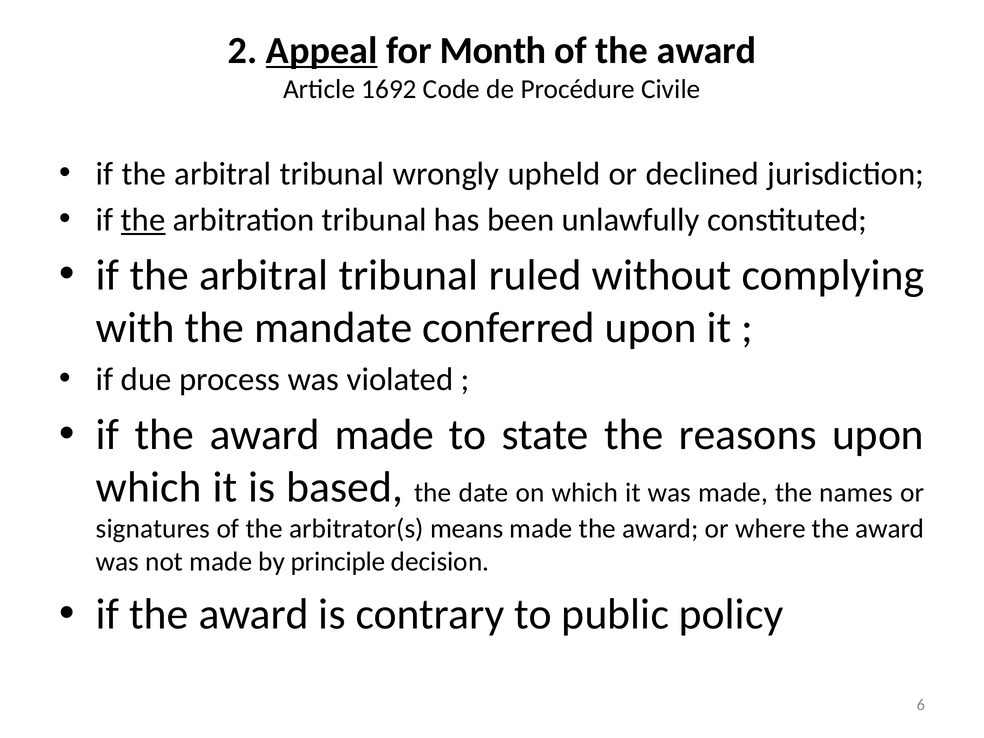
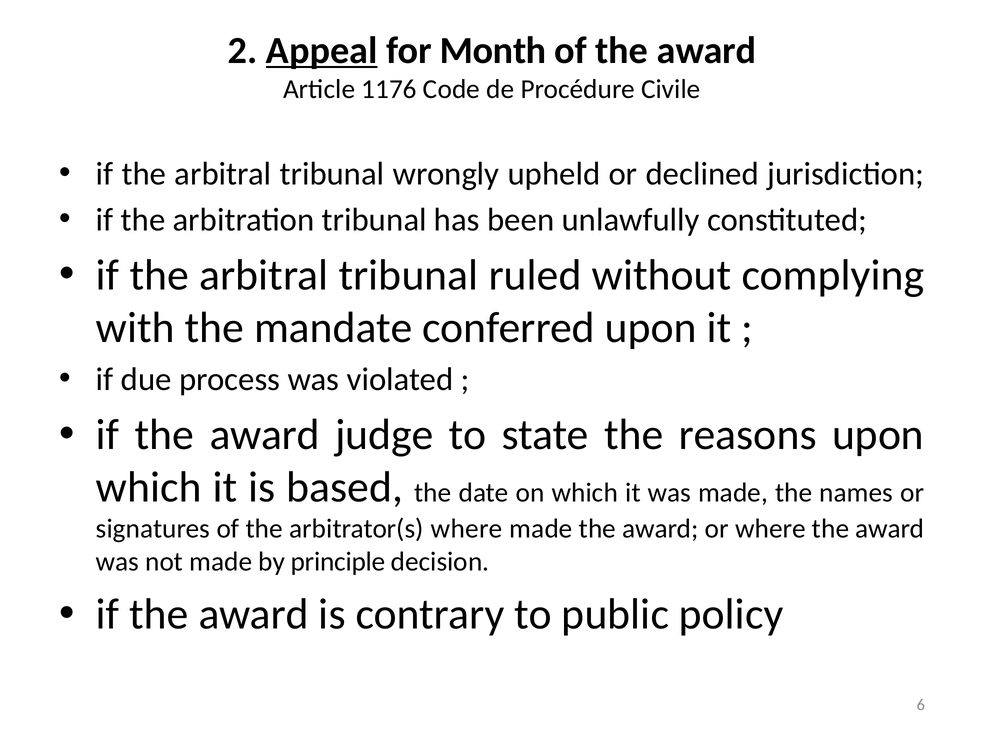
1692: 1692 -> 1176 (389, 89)
the underline: present -> none (143, 220)
award made: made -> judge (384, 435)
arbitrator(s means: means -> where (467, 529)
